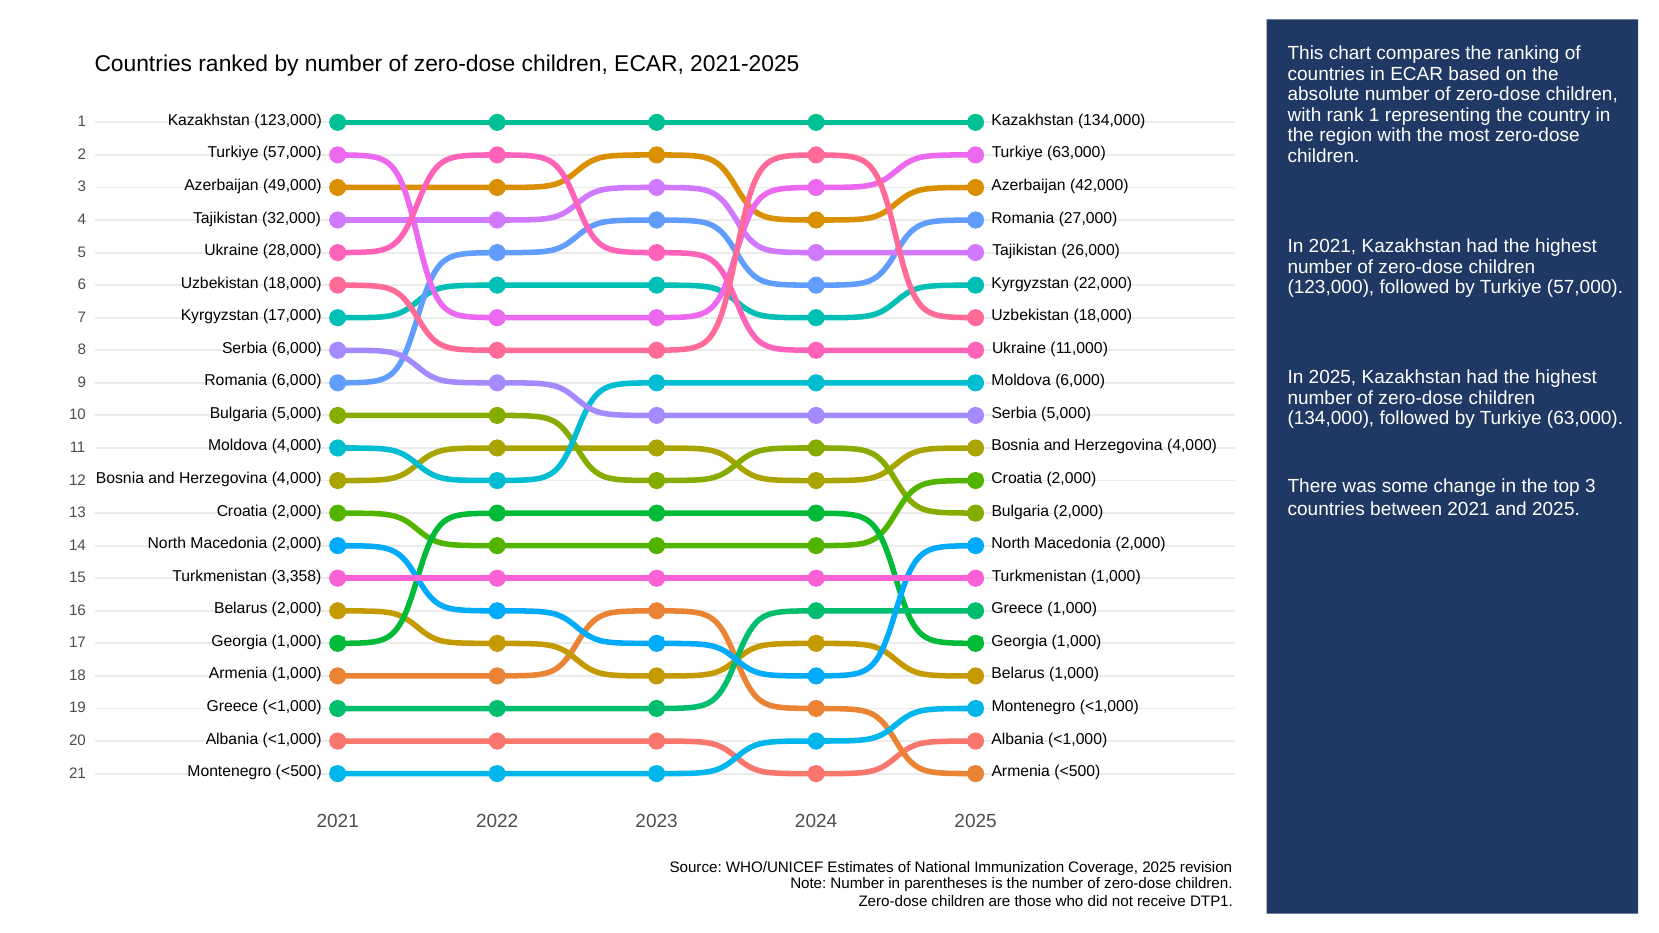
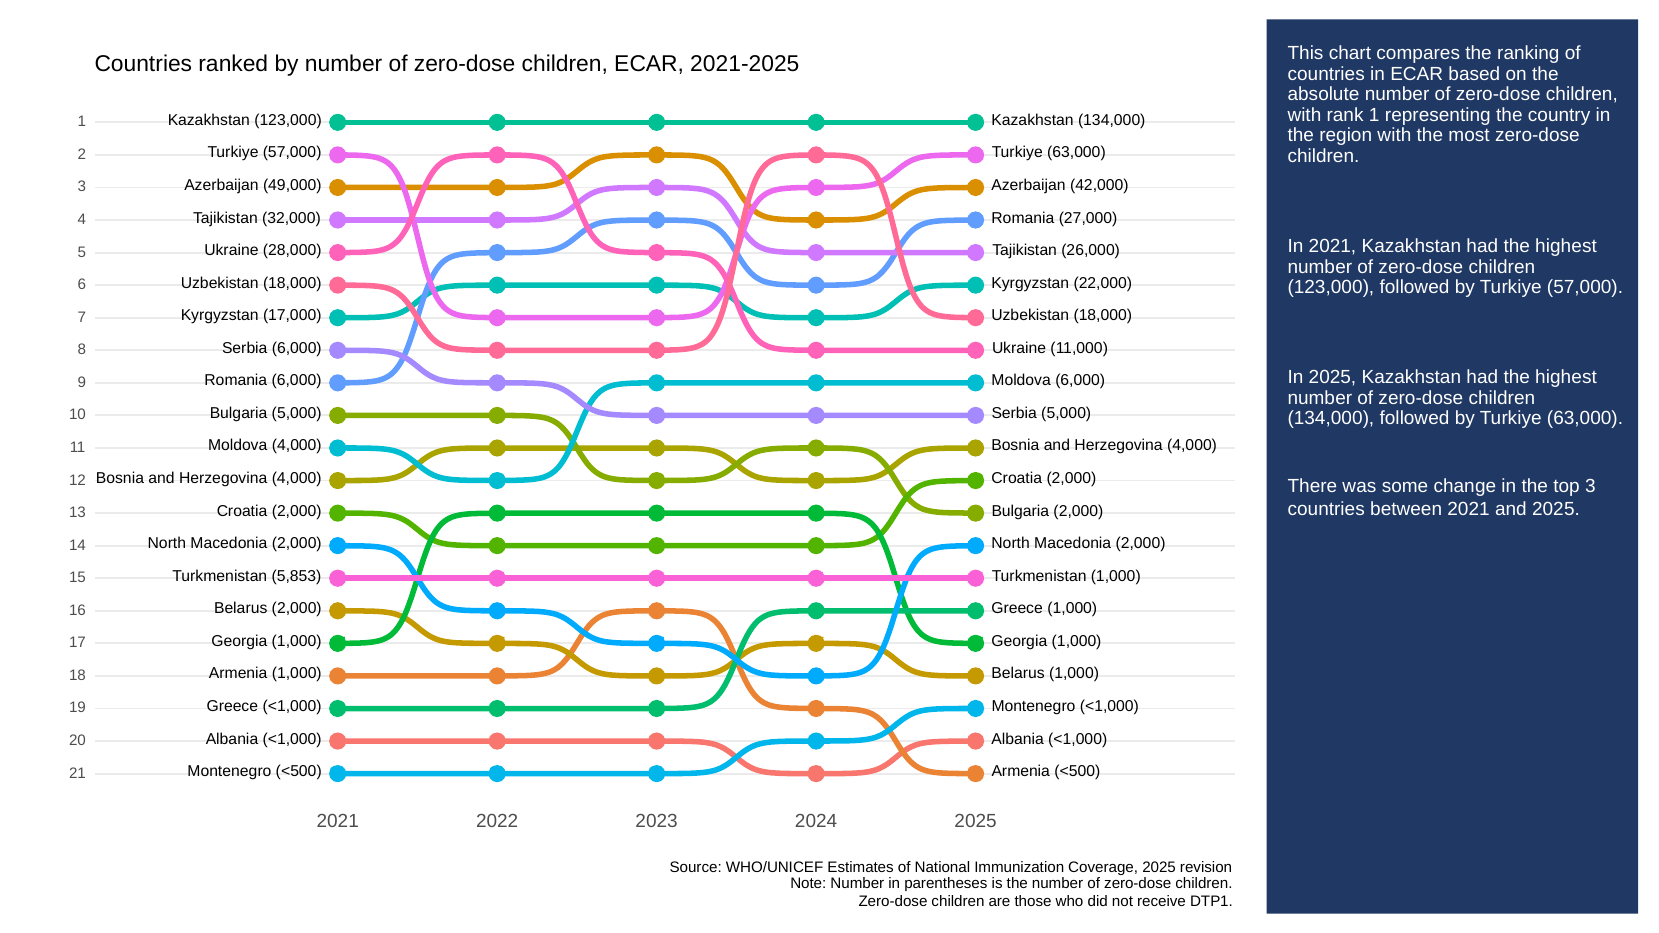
3,358: 3,358 -> 5,853 (297, 576)
